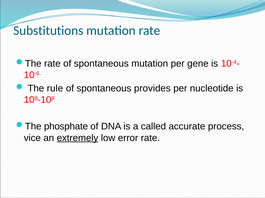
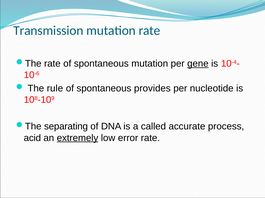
Substitutions: Substitutions -> Transmission (48, 31)
gene underline: none -> present (198, 64)
phosphate: phosphate -> separating (66, 127)
vice: vice -> acid (32, 138)
